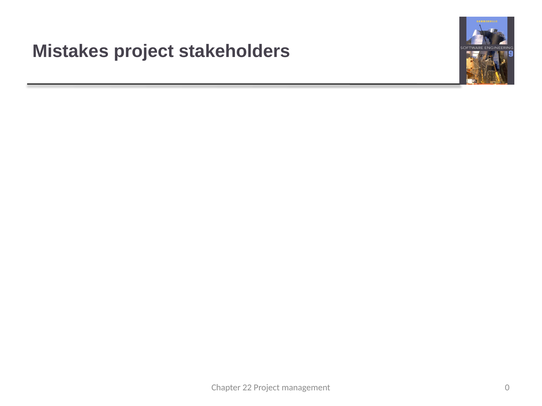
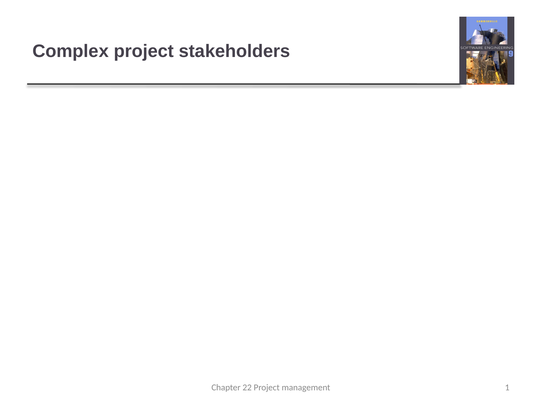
Mistakes: Mistakes -> Complex (71, 51)
0: 0 -> 1 (507, 388)
